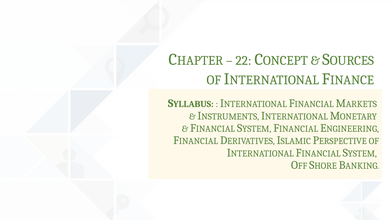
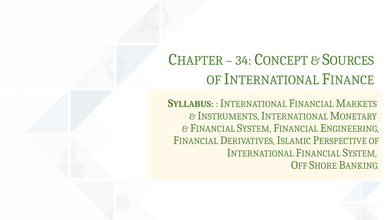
22: 22 -> 34 (243, 61)
